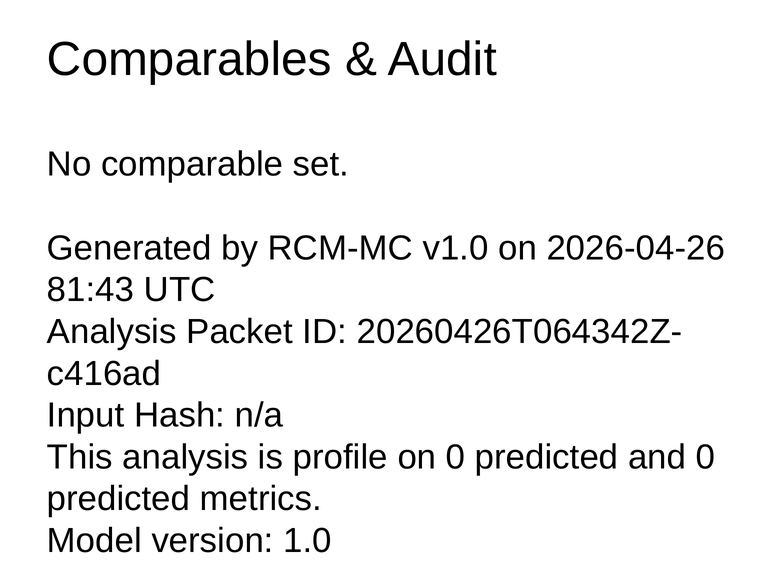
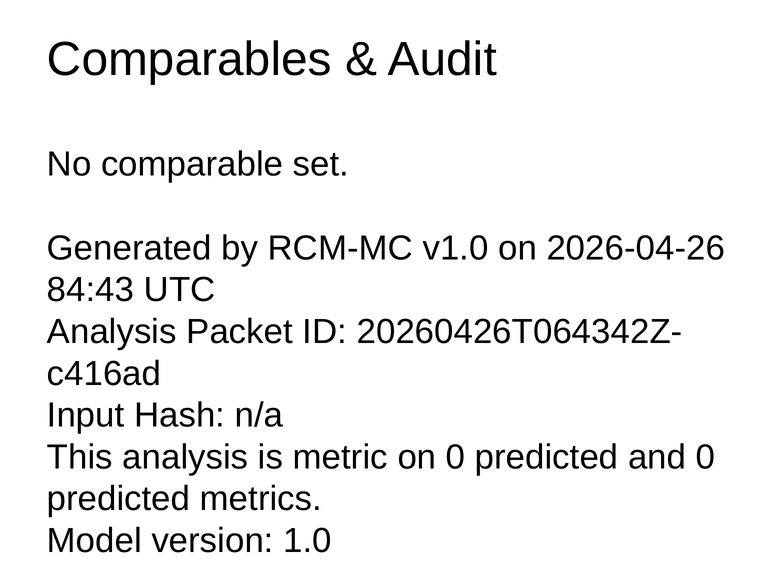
81:43: 81:43 -> 84:43 (91, 290)
profile: profile -> metric (340, 457)
